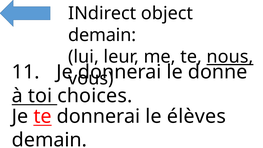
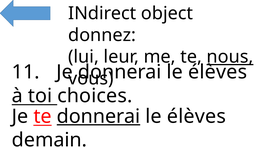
demain: demain -> donnez (102, 35)
donne: donne -> élèves (218, 72)
donnerai underline: none -> present (99, 116)
